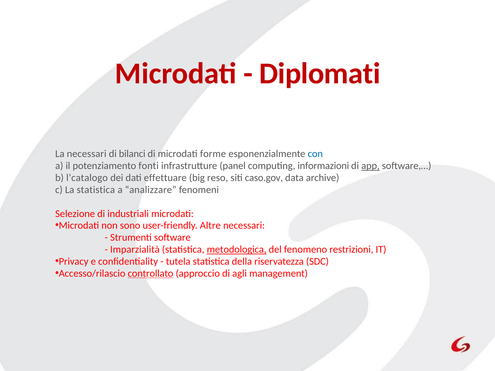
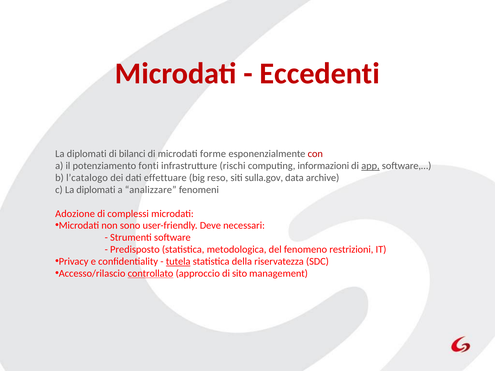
Diplomati: Diplomati -> Eccedenti (320, 74)
necessari: necessari -> diplomati (87, 154)
con colour: blue -> red (315, 154)
panel: panel -> rischi (233, 166)
caso.gov: caso.gov -> sulla.gov (264, 178)
c La statistica: statistica -> diplomati (96, 190)
Selezione: Selezione -> Adozione (75, 214)
industriali: industriali -> complessi (128, 214)
Altre: Altre -> Deve (210, 226)
Imparzialità: Imparzialità -> Predisposto (135, 250)
metodologica underline: present -> none (237, 250)
tutela underline: none -> present (178, 262)
agli: agli -> sito (240, 274)
